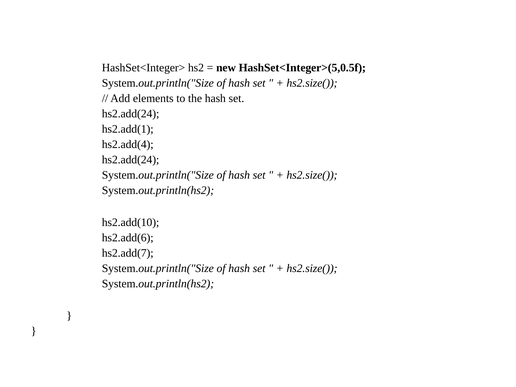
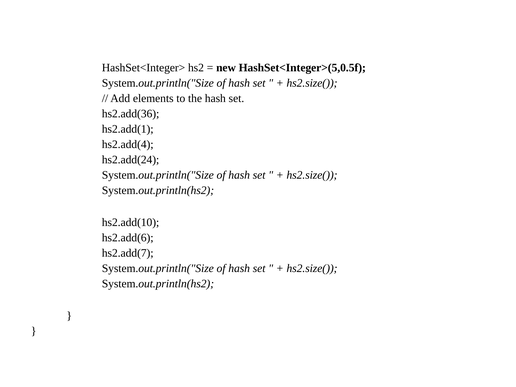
hs2.add(24: hs2.add(24 -> hs2.add(36 (131, 114)
